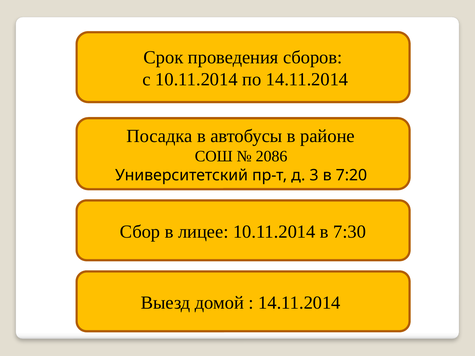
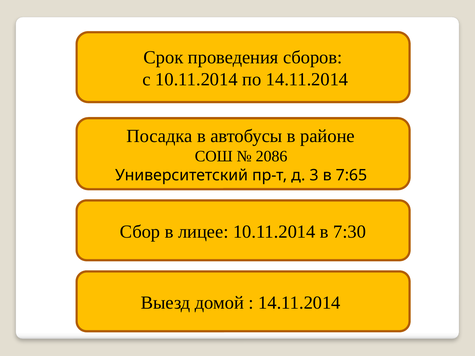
7:20: 7:20 -> 7:65 (351, 175)
